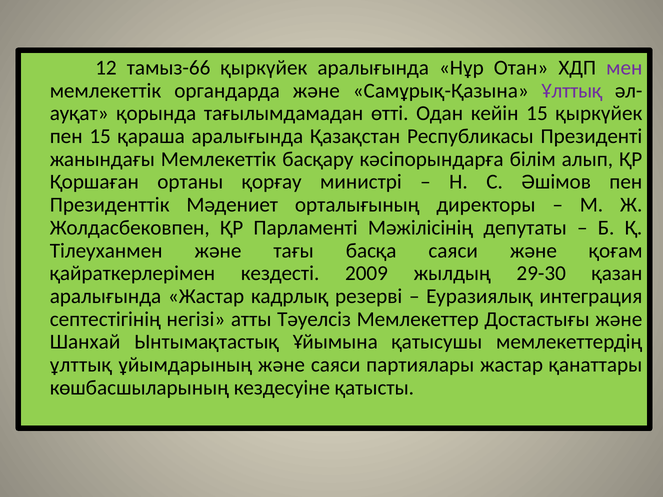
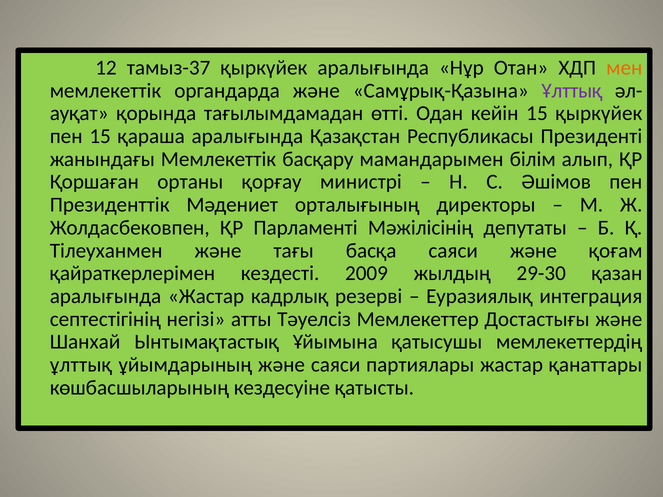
тамыз-66: тамыз-66 -> тамыз-37 (169, 68)
мен colour: purple -> orange (624, 68)
кәсіпорындарға: кәсіпорындарға -> мамандарымен (432, 159)
